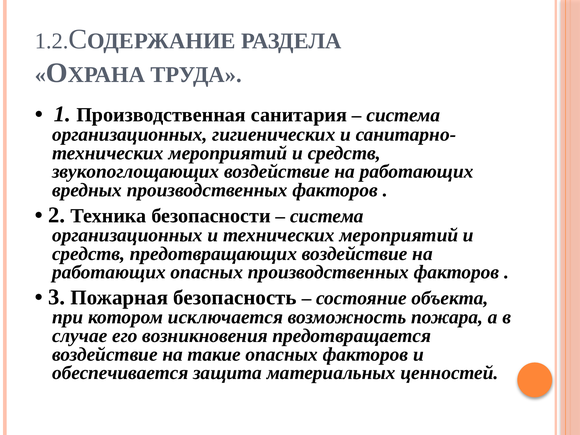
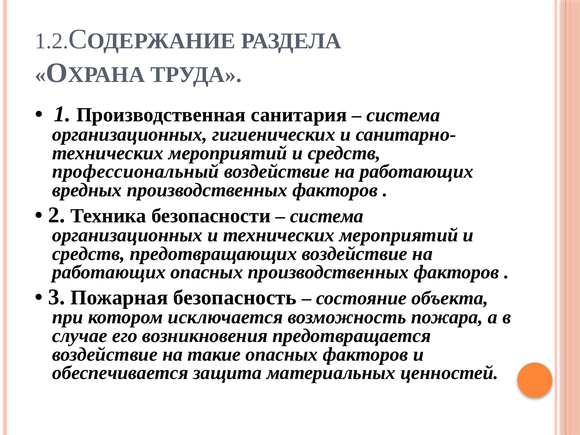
звукопоглощающих: звукопоглощающих -> профессиональный (136, 172)
